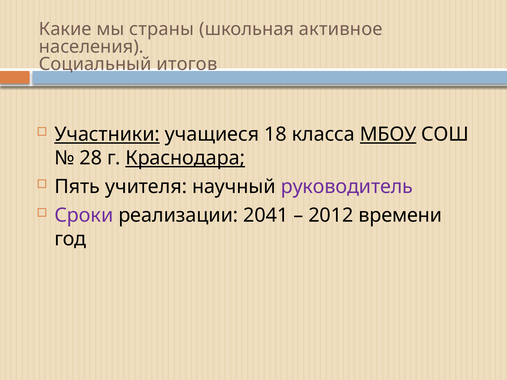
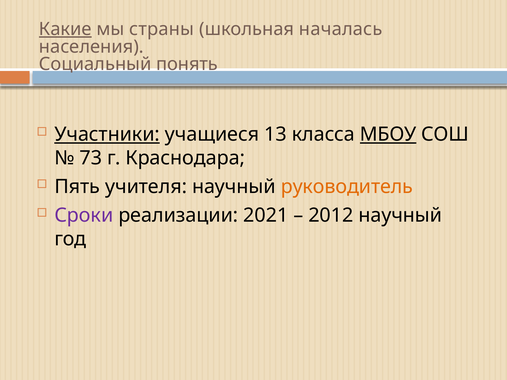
Какие underline: none -> present (65, 29)
активное: активное -> началась (341, 29)
итогов: итогов -> понять (187, 64)
18: 18 -> 13 (275, 135)
28: 28 -> 73 (91, 158)
Краснодара underline: present -> none (185, 158)
руководитель colour: purple -> orange (347, 187)
2041: 2041 -> 2021 (266, 215)
2012 времени: времени -> научный (400, 215)
